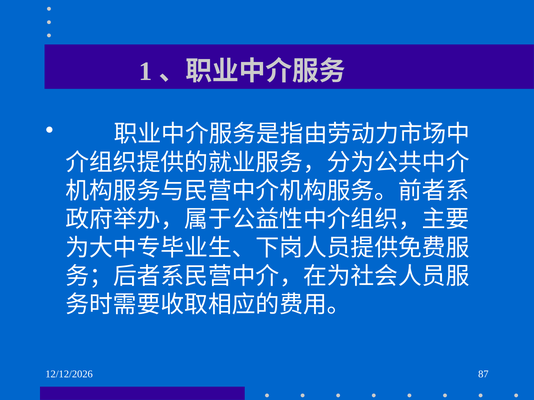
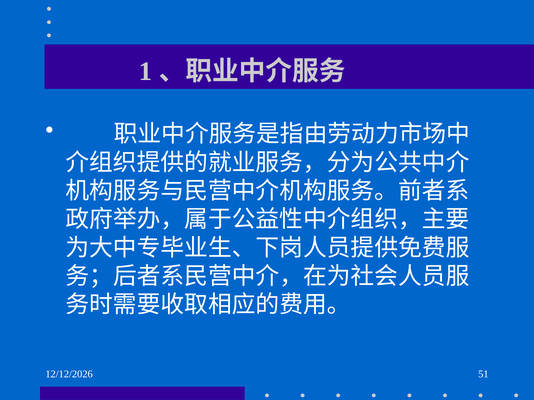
87: 87 -> 51 (483, 375)
